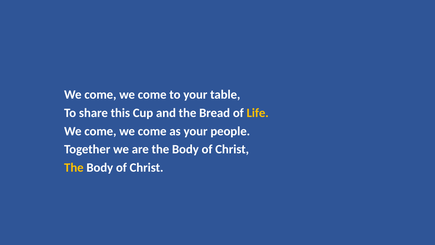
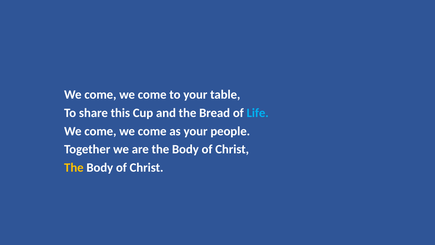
Life colour: yellow -> light blue (258, 113)
